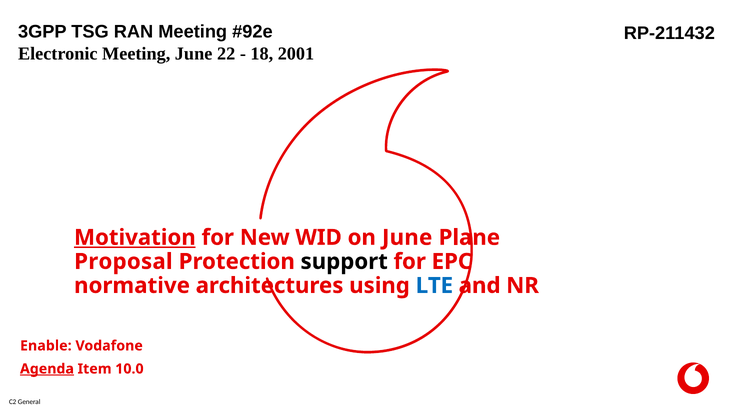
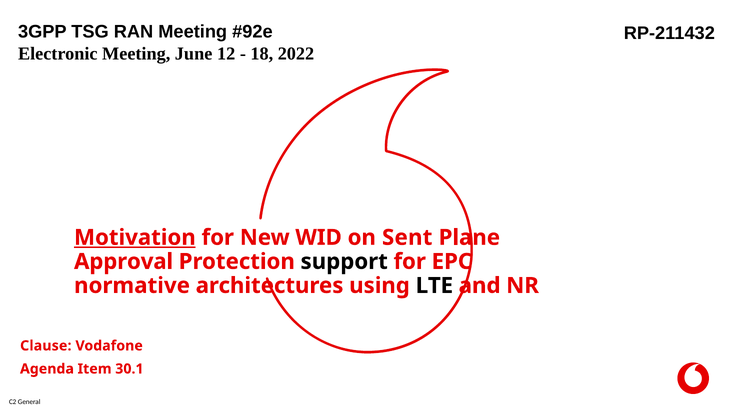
22: 22 -> 12 (226, 54)
2001: 2001 -> 2022 (296, 54)
on June: June -> Sent (407, 238)
Proposal: Proposal -> Approval (124, 262)
LTE colour: blue -> black (434, 286)
Enable: Enable -> Clause (46, 346)
Agenda underline: present -> none (47, 369)
10.0: 10.0 -> 30.1 (129, 369)
